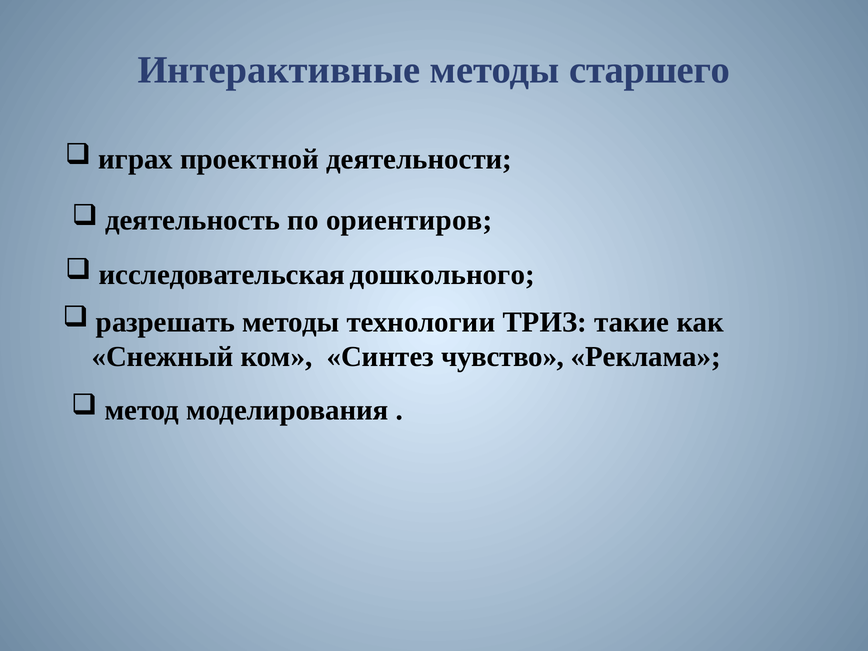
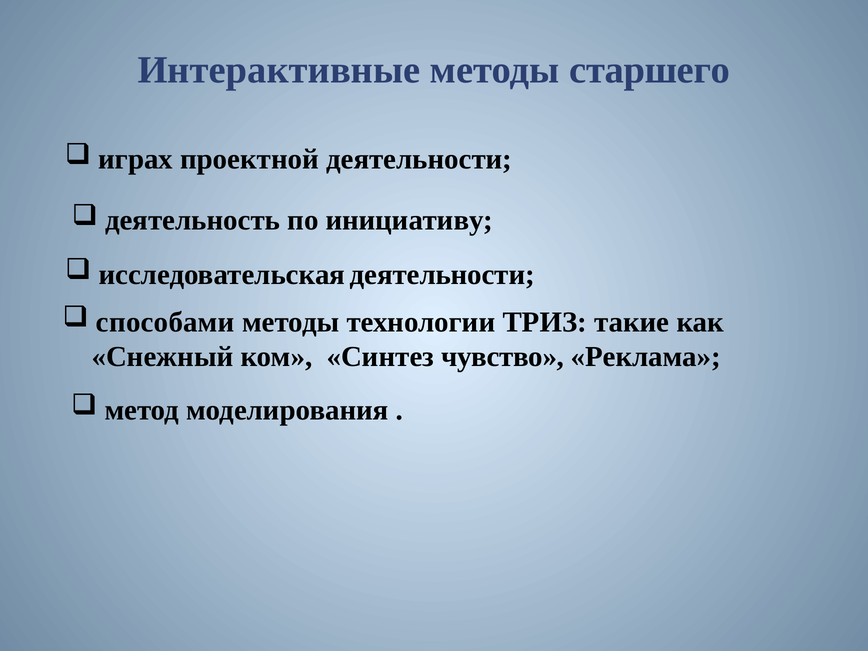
ориентиров: ориентиров -> инициативу (409, 220)
исследовательская дошкольного: дошкольного -> деятельности (442, 275)
разрешать: разрешать -> способами (165, 322)
